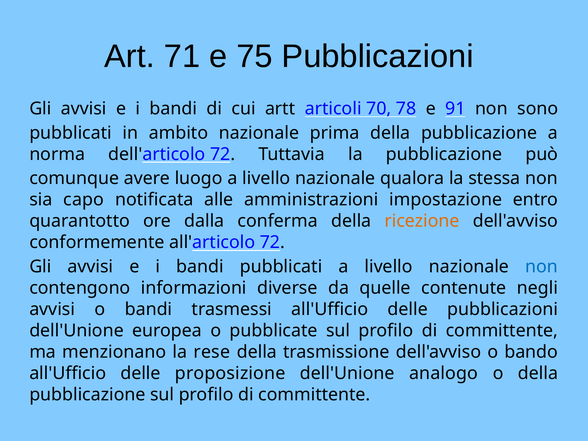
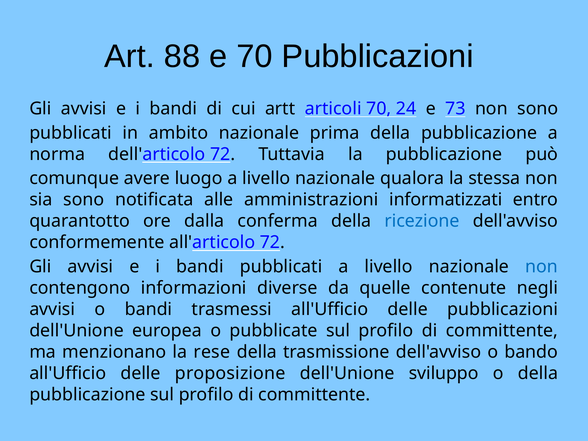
71: 71 -> 88 (182, 57)
e 75: 75 -> 70 (254, 57)
78: 78 -> 24 (406, 109)
91: 91 -> 73 (455, 109)
sia capo: capo -> sono (84, 200)
impostazione: impostazione -> informatizzati (446, 200)
ricezione colour: orange -> blue (422, 221)
analogo: analogo -> sviluppo (444, 373)
